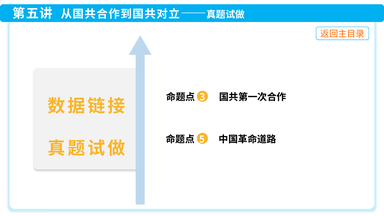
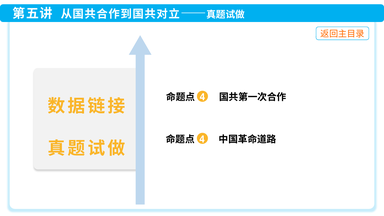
3: 3 -> 4 (202, 97)
5: 5 -> 4 (202, 140)
